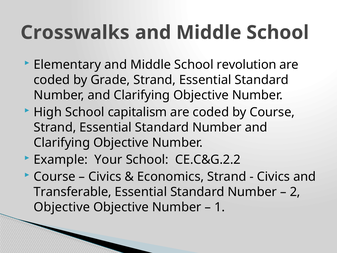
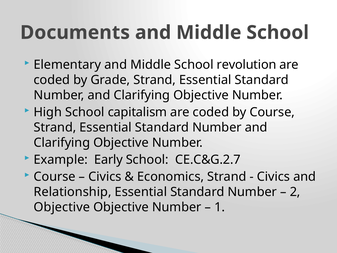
Crosswalks: Crosswalks -> Documents (75, 33)
Your: Your -> Early (108, 160)
CE.C&G.2.2: CE.C&G.2.2 -> CE.C&G.2.7 (208, 160)
Transferable: Transferable -> Relationship (73, 192)
